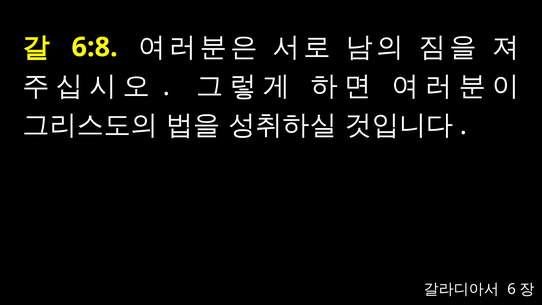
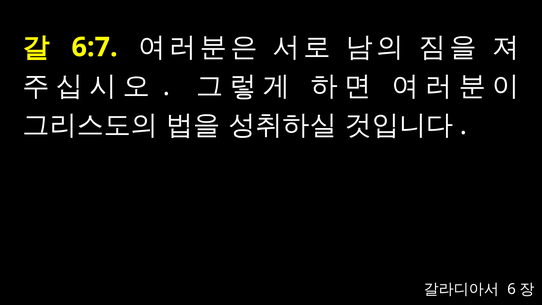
6:8: 6:8 -> 6:7 (95, 47)
